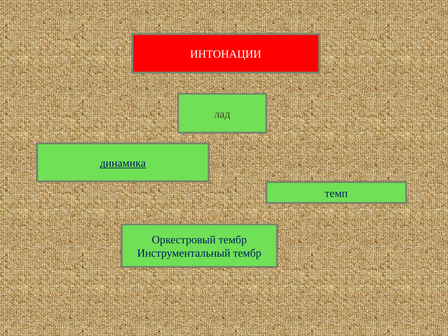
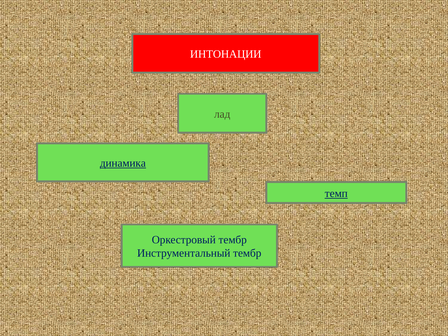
темп underline: none -> present (336, 193)
